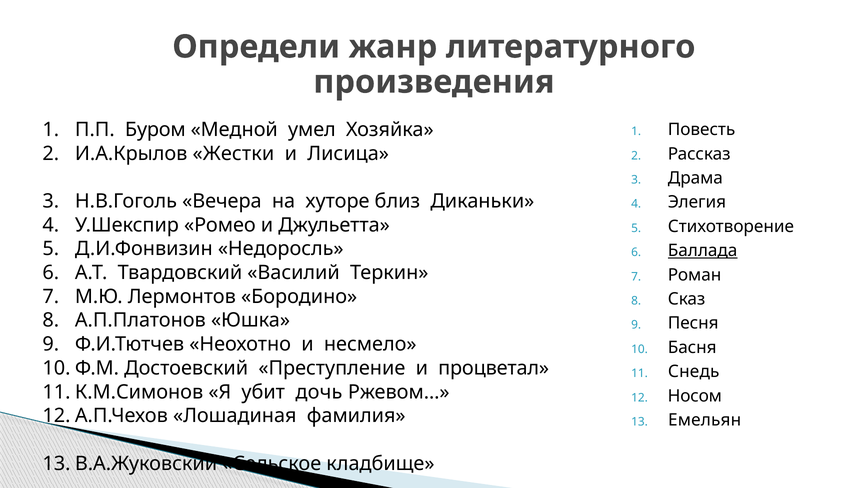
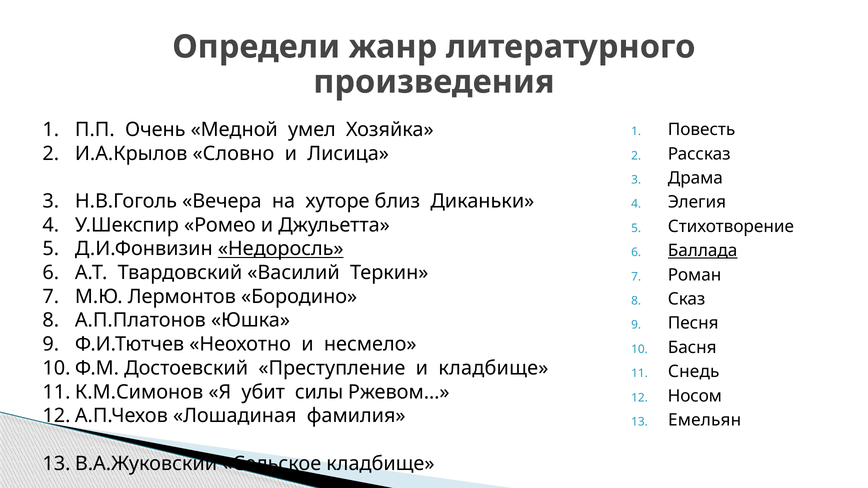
Буром: Буром -> Очень (155, 130)
Жестки: Жестки -> Словно (233, 154)
Недоросль underline: none -> present (281, 249)
и процветал: процветал -> кладбище (493, 368)
дочь: дочь -> силы (319, 392)
